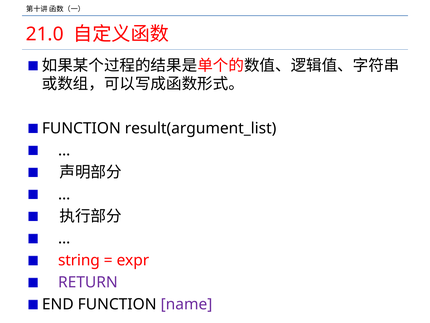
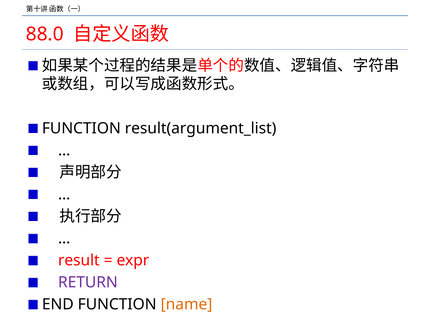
21.0: 21.0 -> 88.0 (45, 34)
string: string -> result (79, 260)
name colour: purple -> orange (187, 304)
